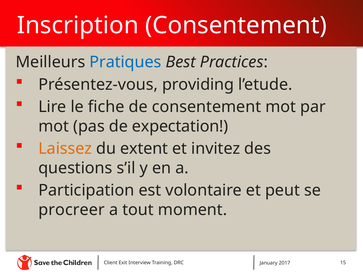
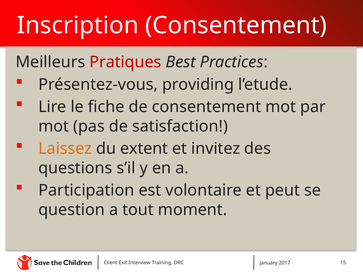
Pratiques colour: blue -> red (125, 62)
expectation: expectation -> satisfaction (180, 126)
procreer: procreer -> question (72, 210)
